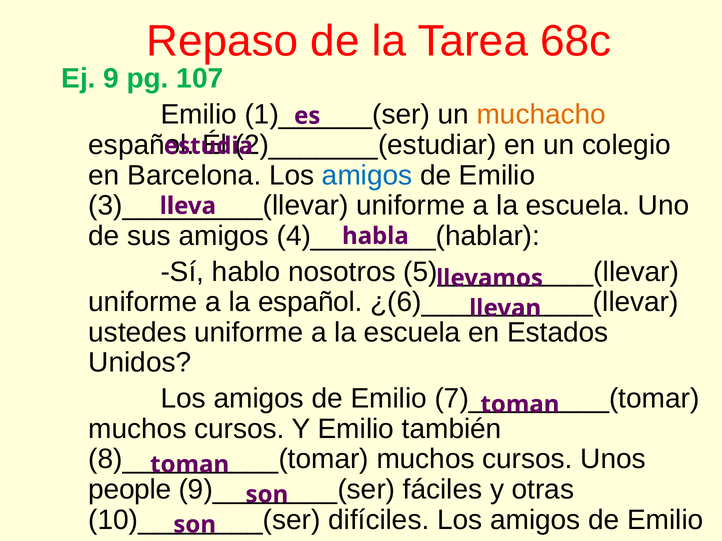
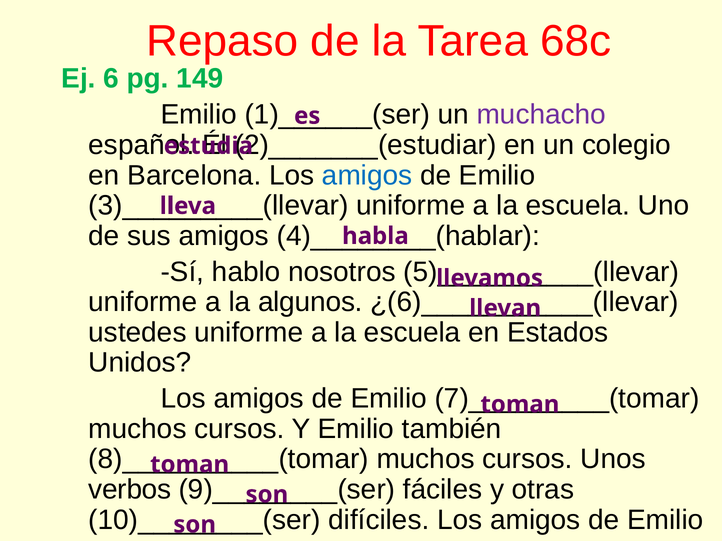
9: 9 -> 6 (111, 79)
107: 107 -> 149 (200, 79)
muchacho colour: orange -> purple (541, 115)
la español: español -> algunos (310, 302)
people: people -> verbos (130, 490)
